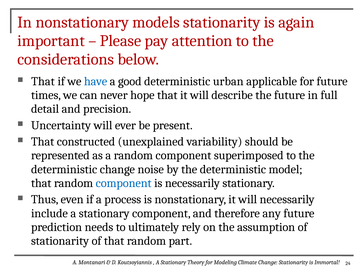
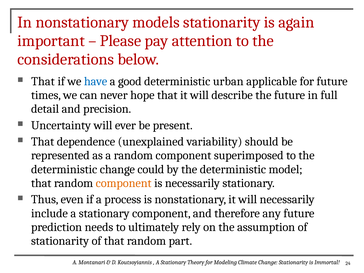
constructed: constructed -> dependence (86, 142)
noise: noise -> could (151, 169)
component colour: blue -> orange (124, 183)
